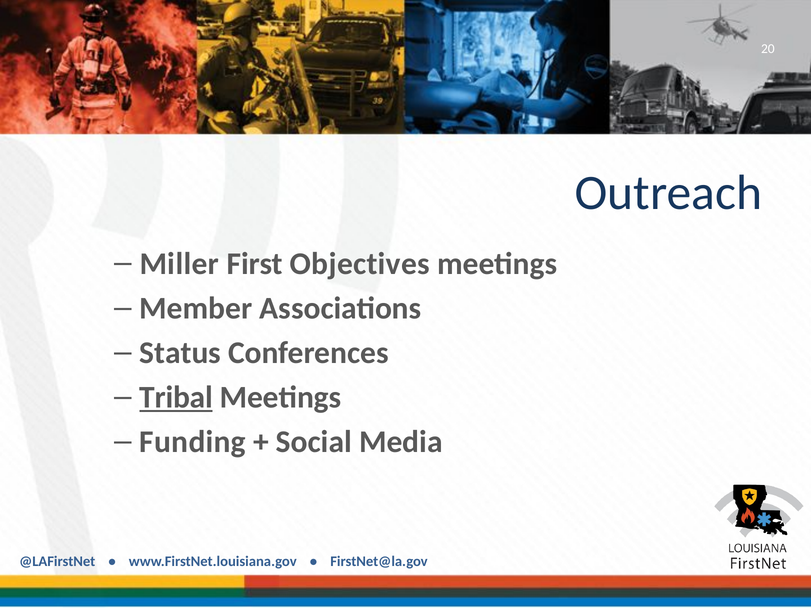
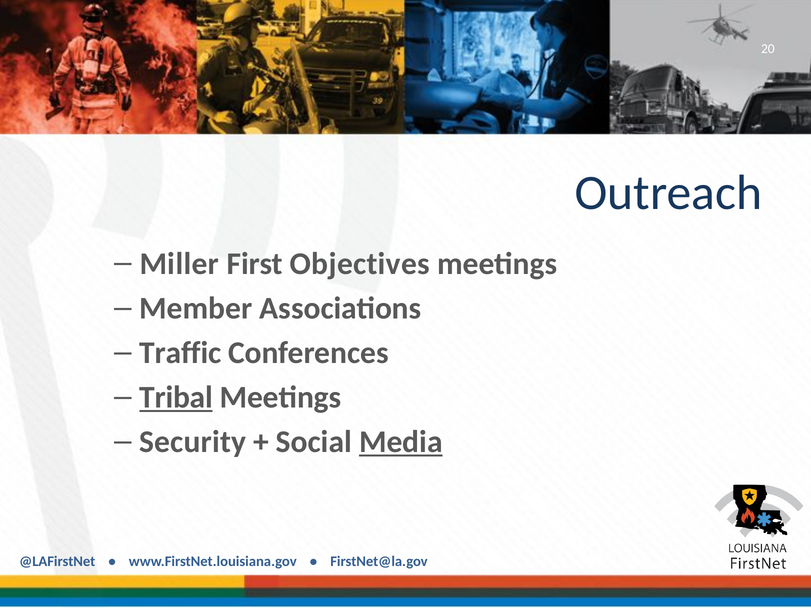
Status: Status -> Traffic (180, 353)
Funding: Funding -> Security (193, 442)
Media underline: none -> present (401, 442)
